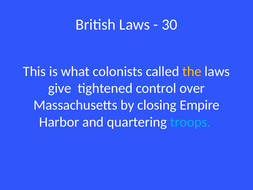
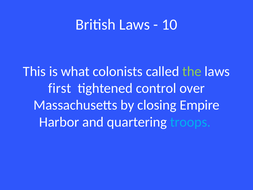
30: 30 -> 10 (169, 24)
the colour: yellow -> light green (192, 71)
give: give -> first (60, 88)
